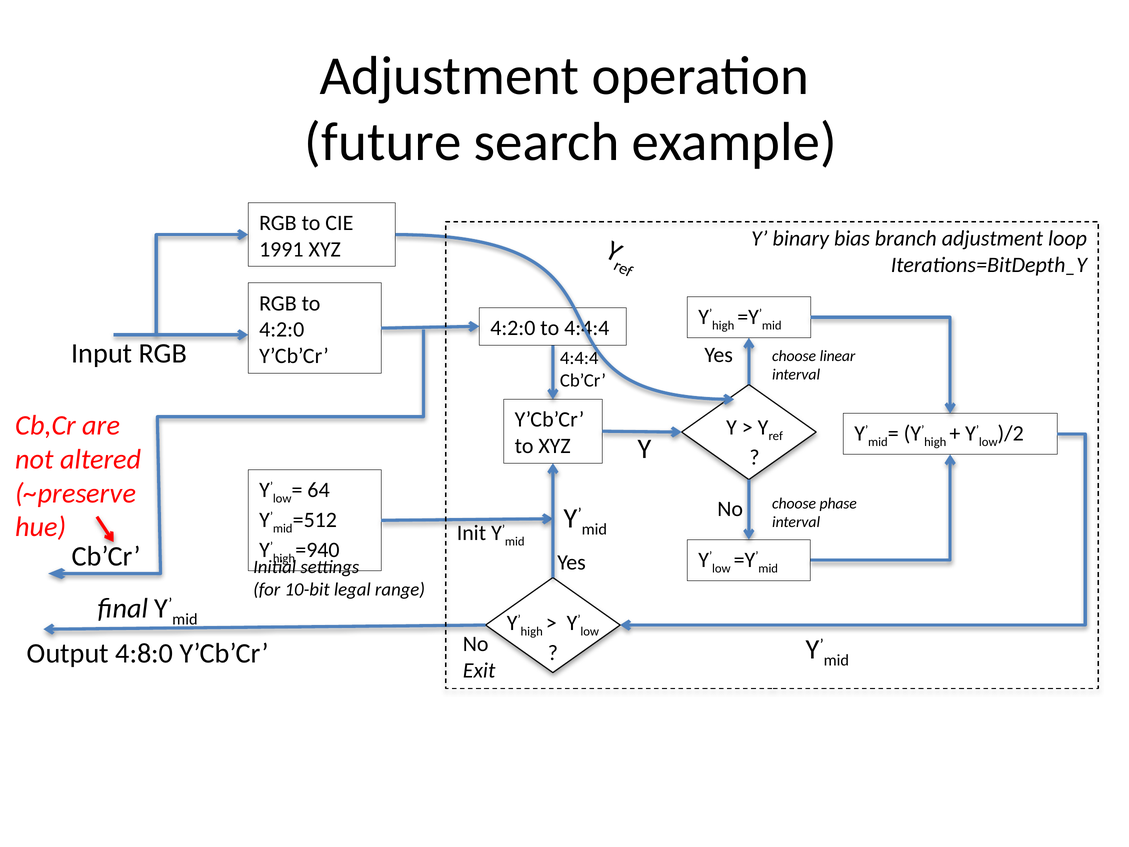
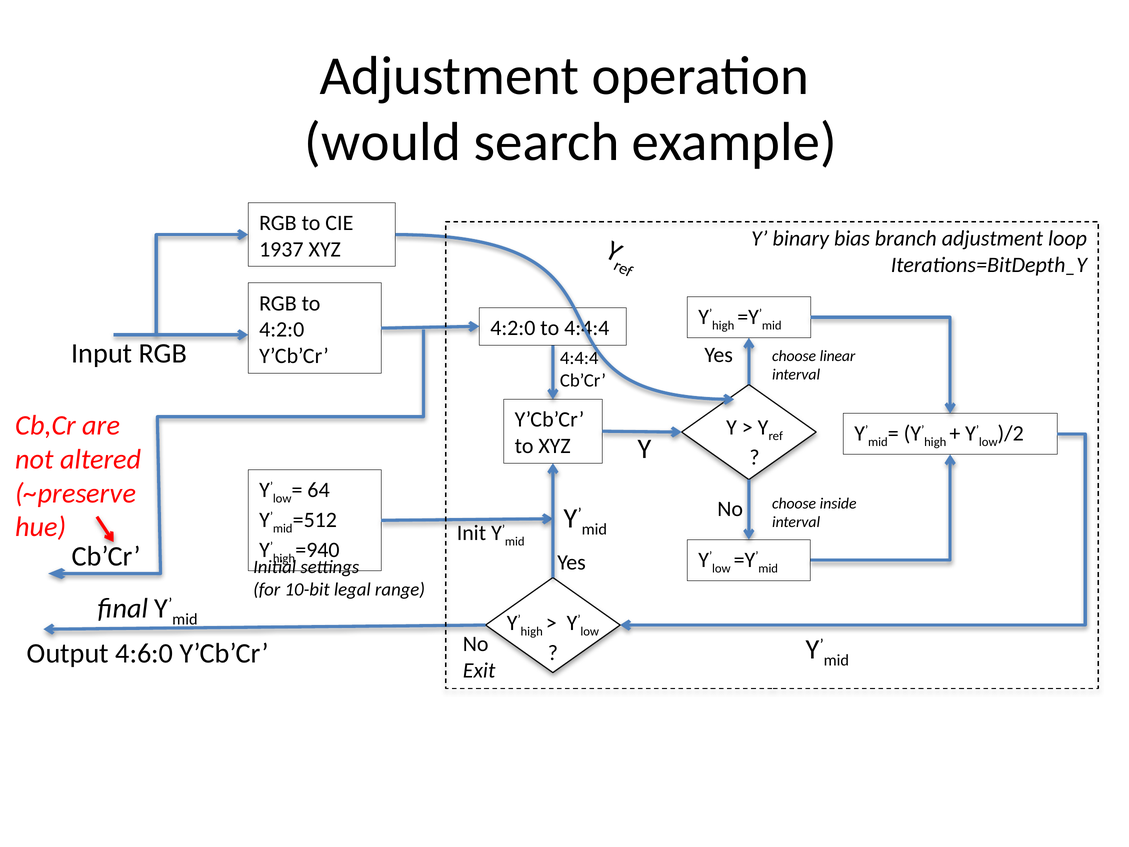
future: future -> would (383, 142)
1991: 1991 -> 1937 (281, 249)
phase: phase -> inside (838, 503)
4:8:0: 4:8:0 -> 4:6:0 (144, 653)
